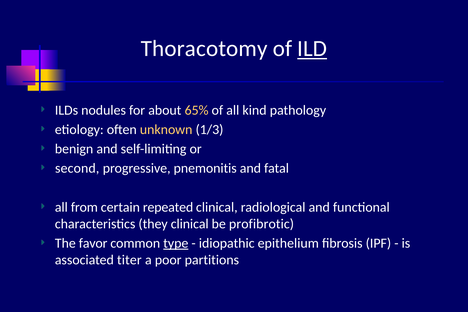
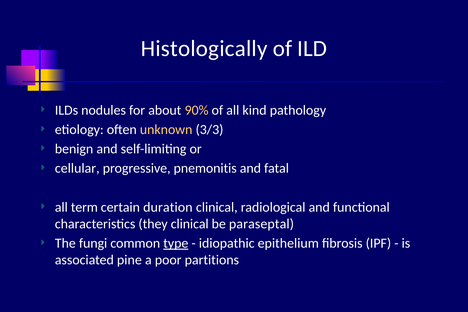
Thoracotomy: Thoracotomy -> Histologically (204, 49)
ILD underline: present -> none (312, 49)
65%: 65% -> 90% (197, 110)
1/3: 1/3 -> 3/3 (210, 130)
second: second -> cellular (77, 168)
from: from -> term (84, 207)
repeated: repeated -> duration (168, 207)
profibrotic: profibrotic -> paraseptal (261, 224)
favor: favor -> fungi (93, 243)
titer: titer -> pine (129, 260)
